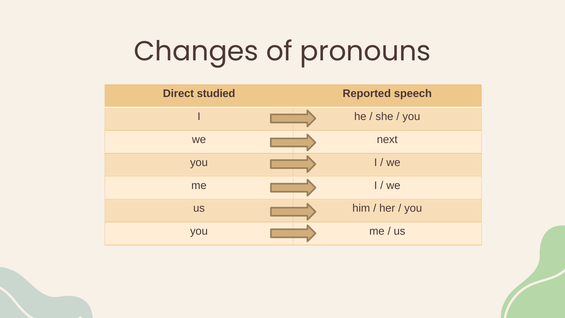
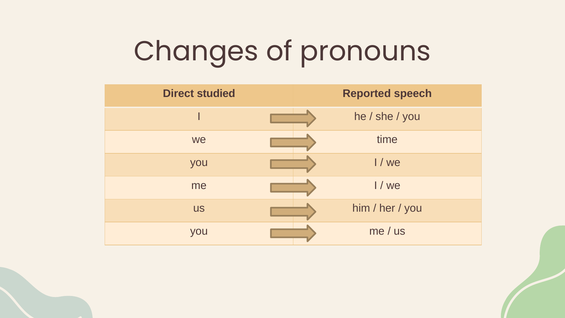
next: next -> time (387, 139)
